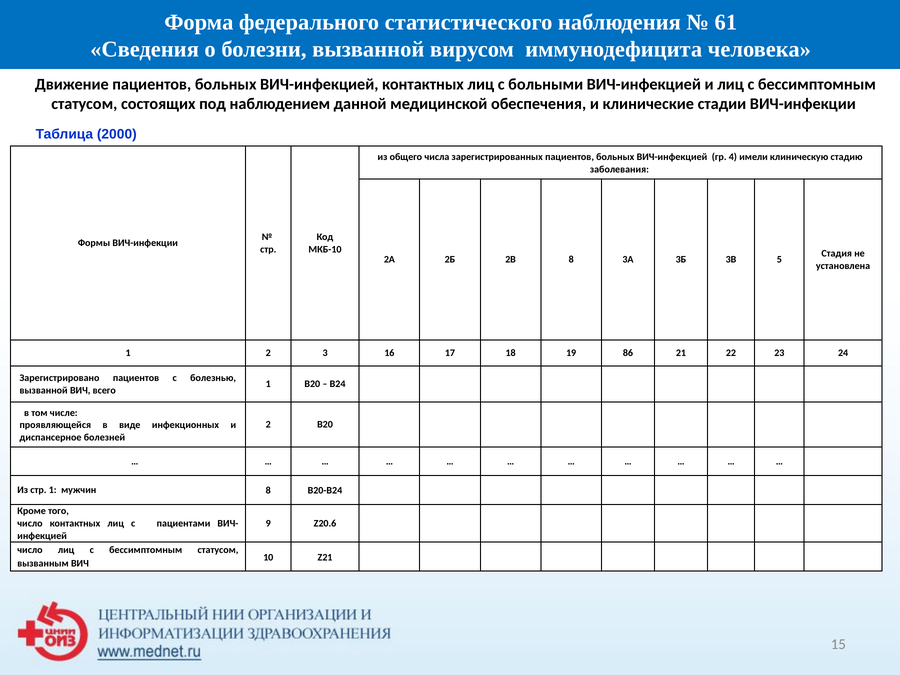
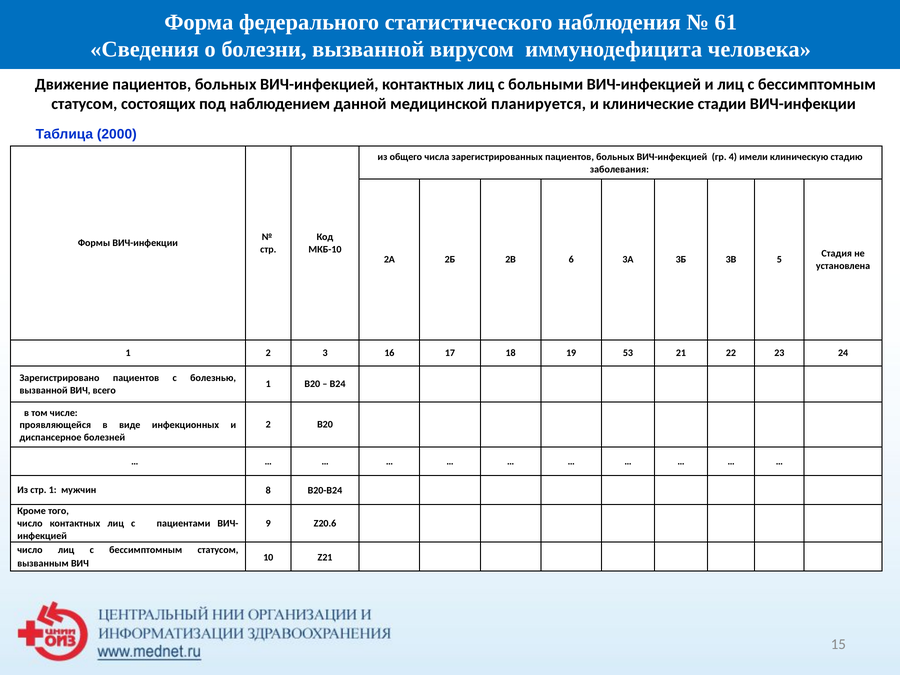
обеспечения: обеспечения -> планируется (539, 104)
2В 8: 8 -> 6 (571, 260)
86: 86 -> 53 (628, 353)
